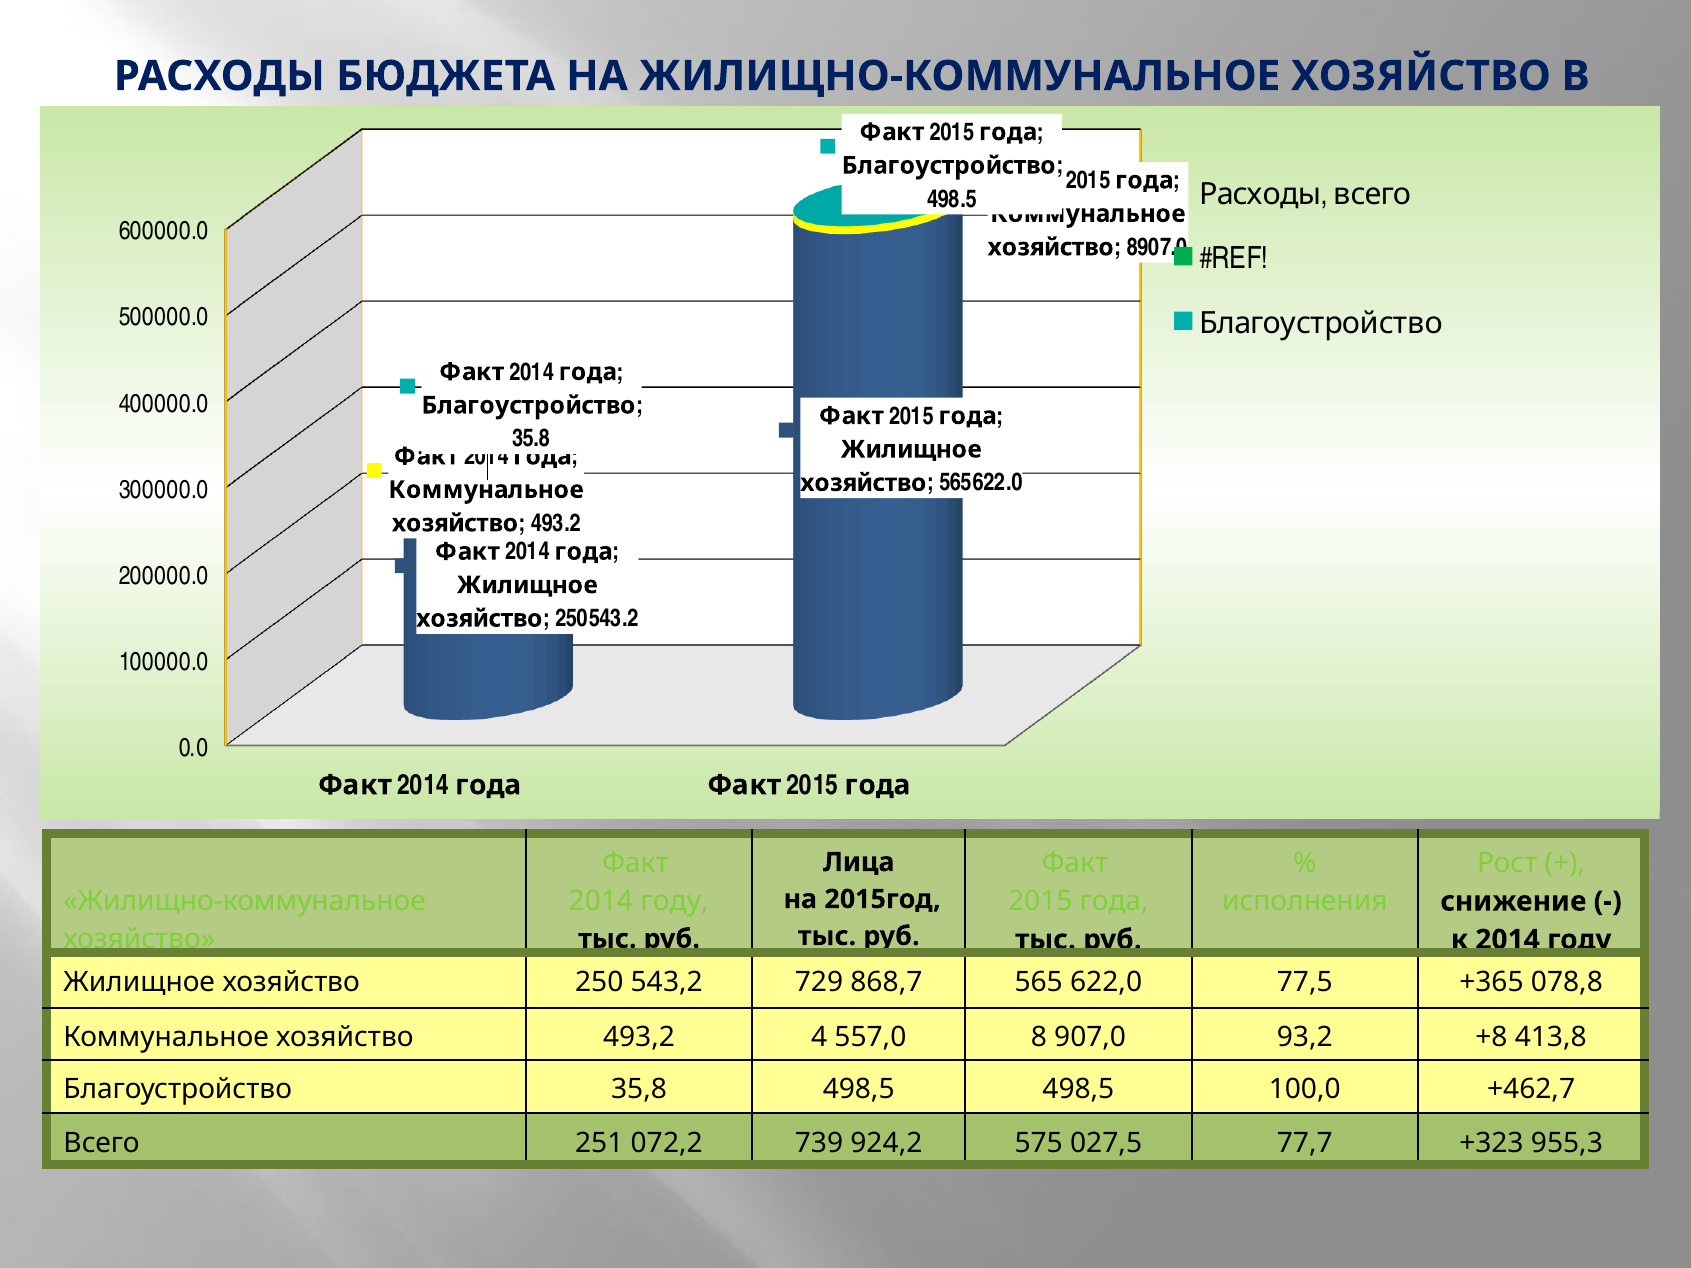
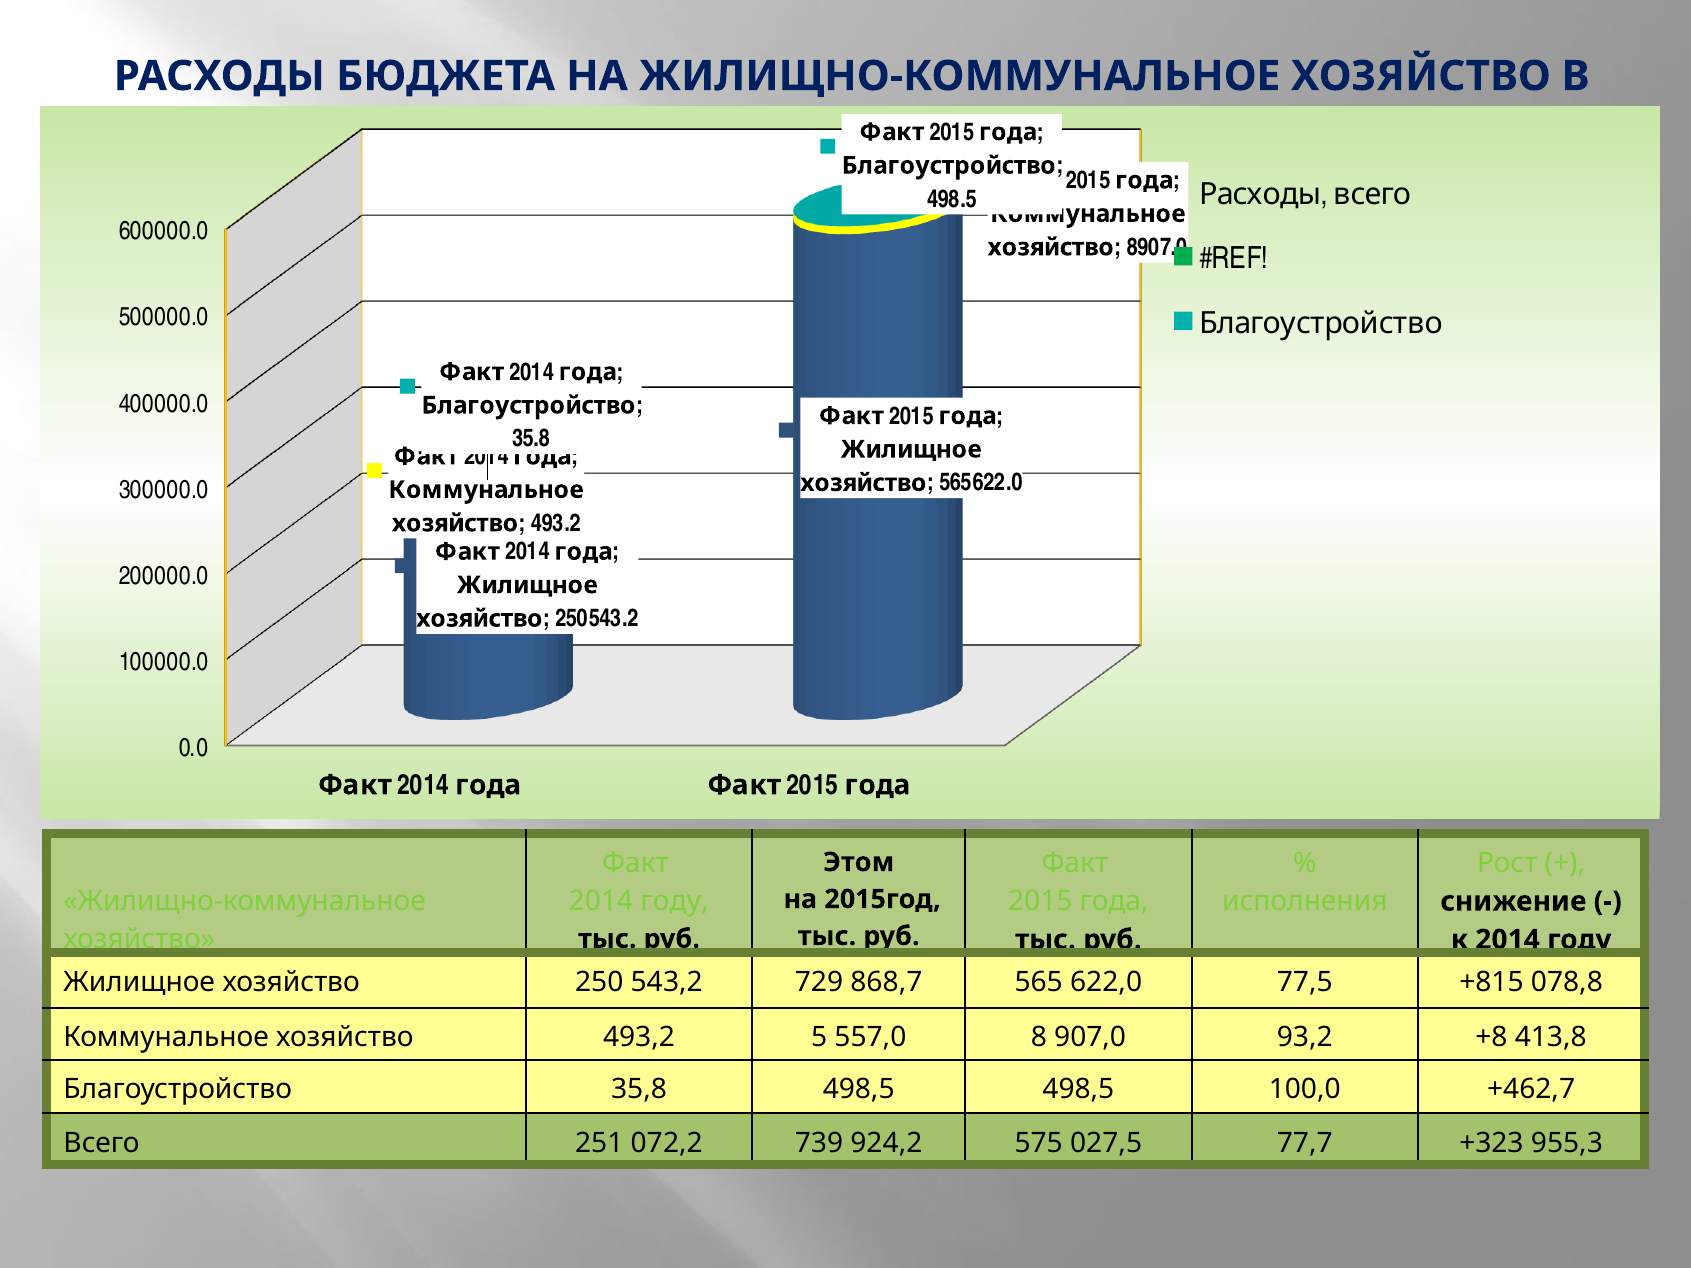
Лица: Лица -> Этом (859, 862)
+365: +365 -> +815 (1491, 982)
4: 4 -> 5 (819, 1037)
